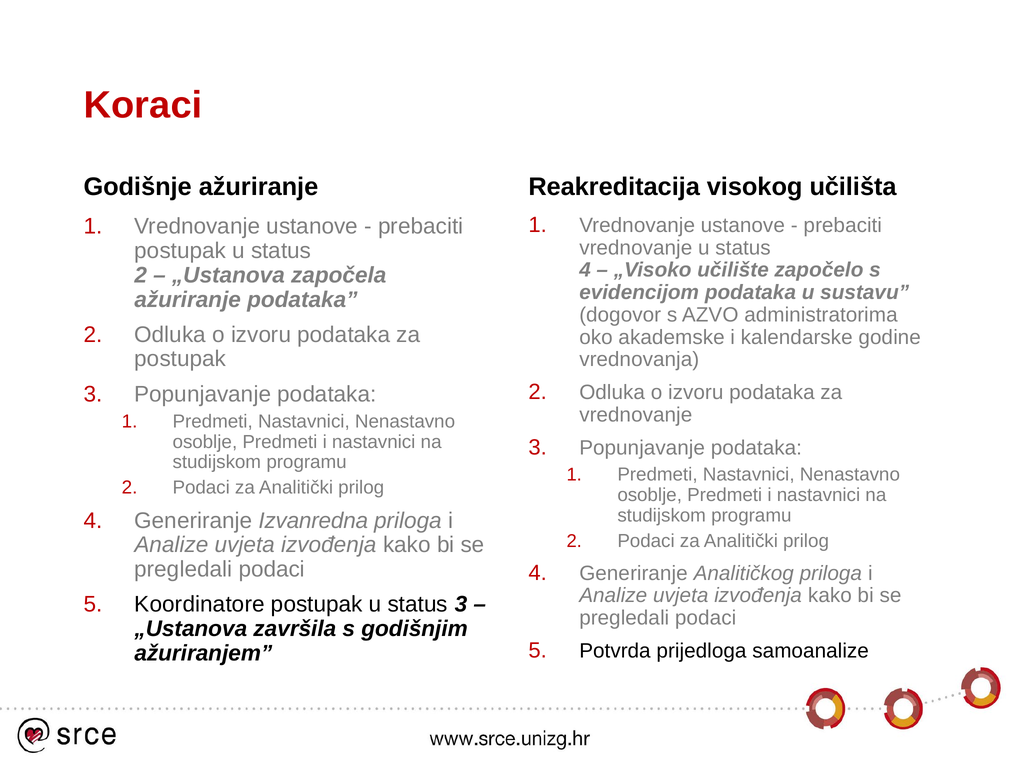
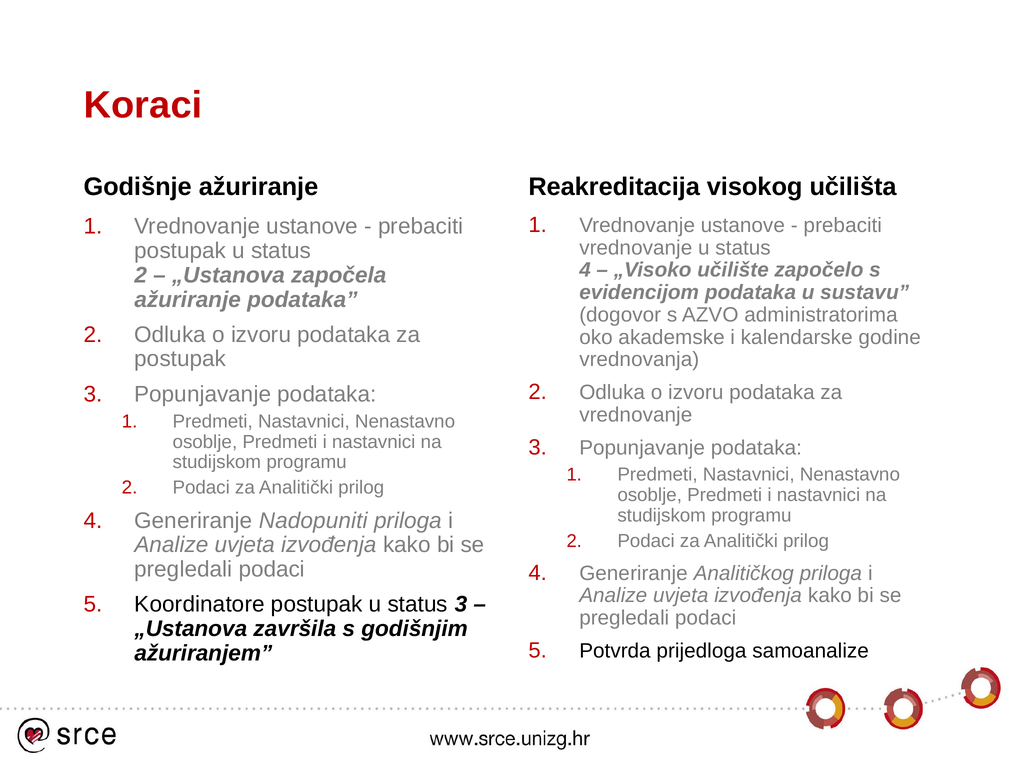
Izvanredna: Izvanredna -> Nadopuniti (313, 520)
